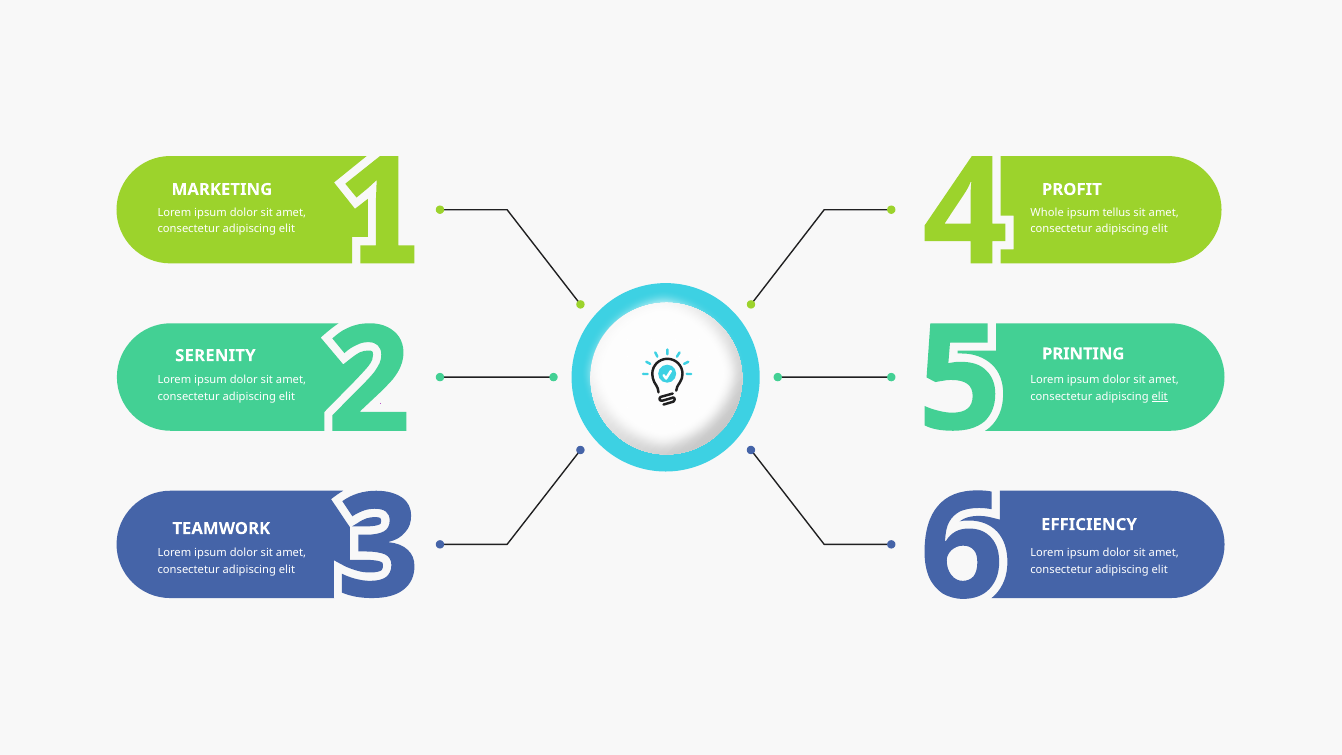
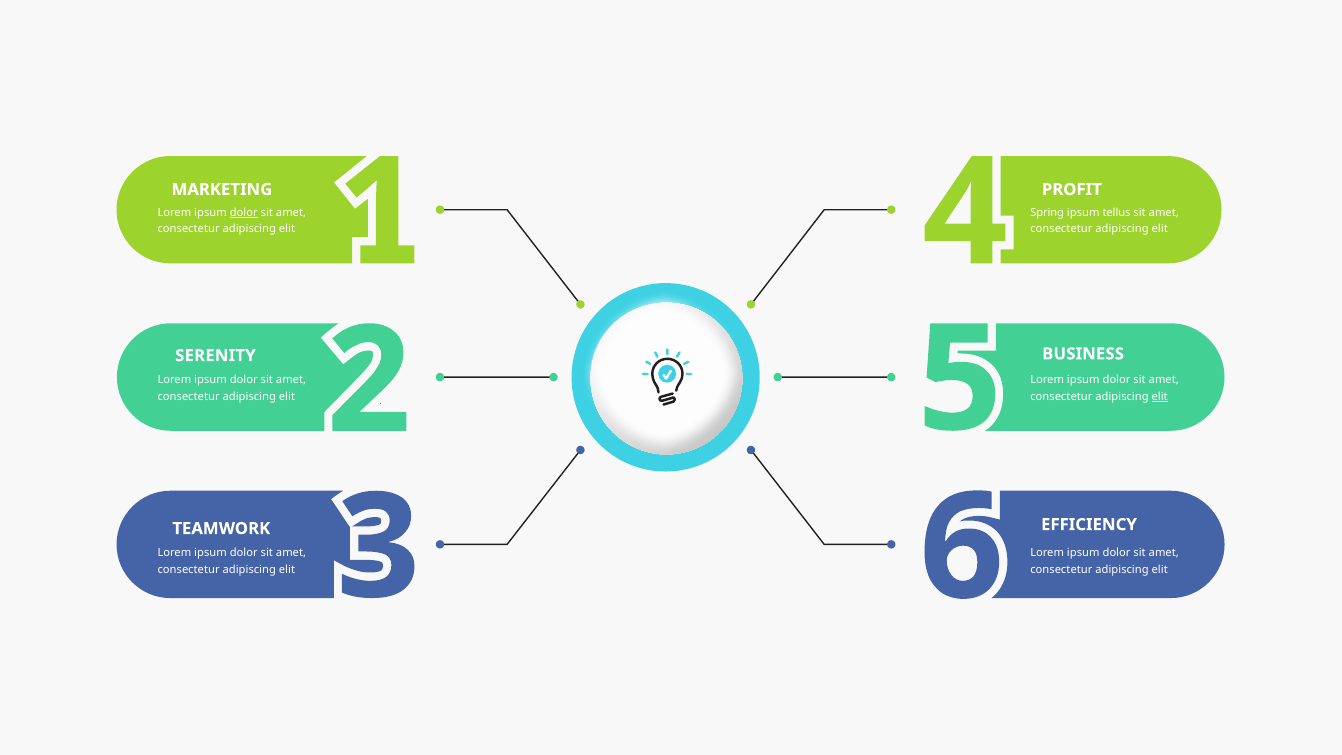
dolor underline: none -> present (244, 212)
Whole: Whole -> Spring (1047, 212)
PRINTING: PRINTING -> BUSINESS (1083, 354)
